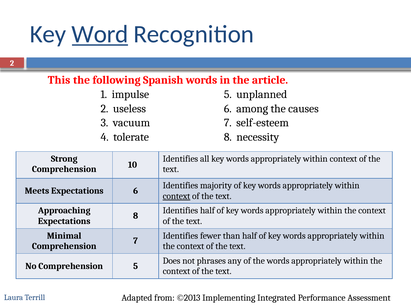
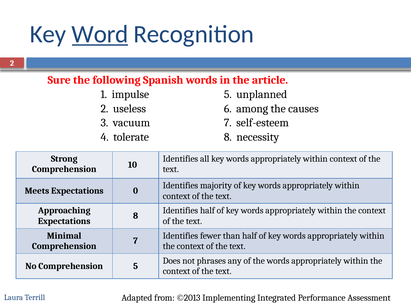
This: This -> Sure (59, 80)
Expectations 6: 6 -> 0 (136, 191)
context underline: present -> none (176, 196)
